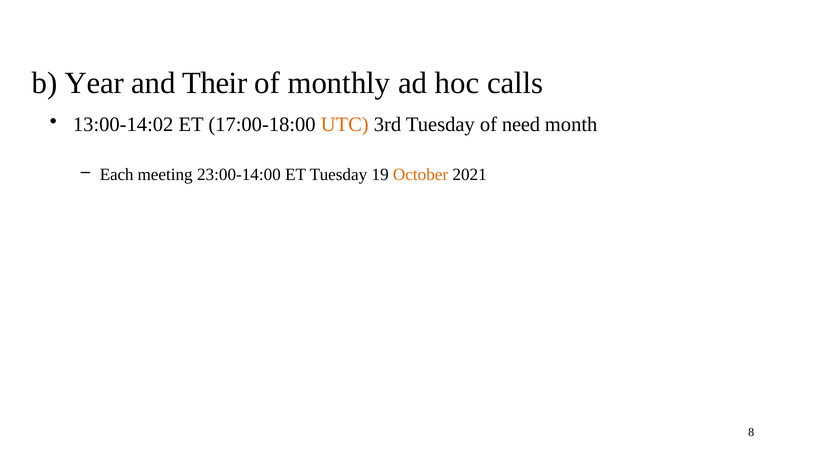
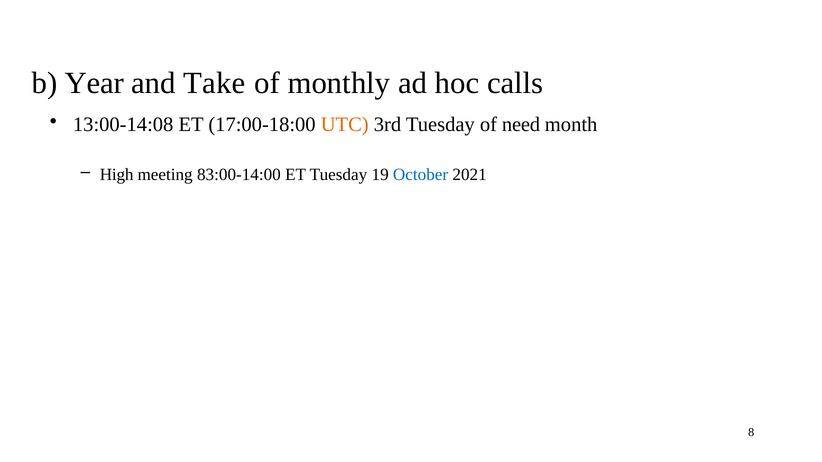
Their: Their -> Take (214, 83)
13:00-14:02: 13:00-14:02 -> 13:00-14:08 (123, 125)
Each: Each -> High (117, 175)
23:00-14:00: 23:00-14:00 -> 83:00-14:00 (239, 175)
October colour: orange -> blue (421, 175)
